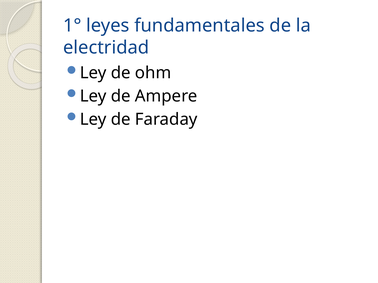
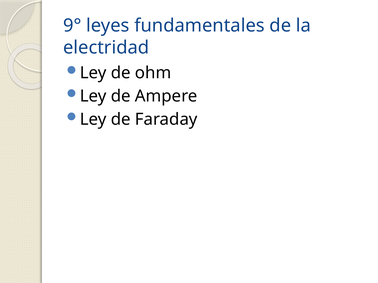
1°: 1° -> 9° (72, 26)
